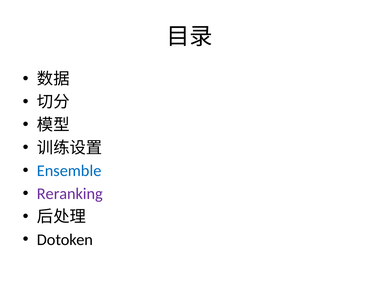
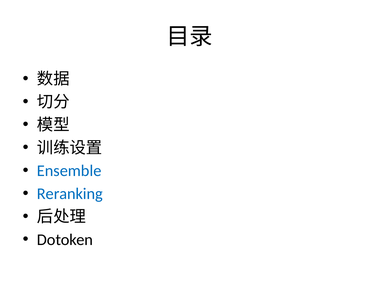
Reranking colour: purple -> blue (70, 194)
